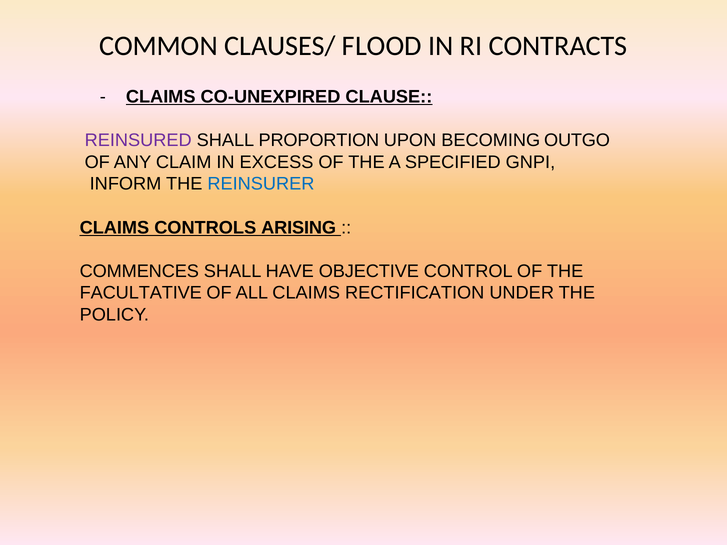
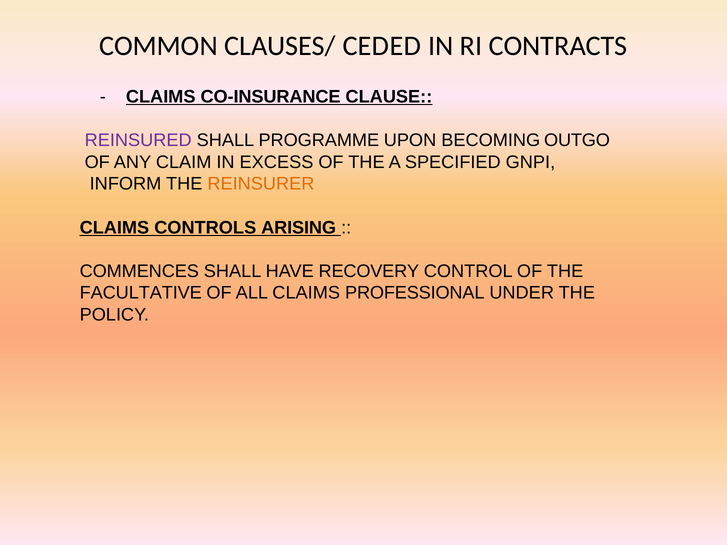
FLOOD: FLOOD -> CEDED (382, 46)
CO-UNEXPIRED: CO-UNEXPIRED -> CO-INSURANCE (271, 97)
PROPORTION: PROPORTION -> PROGRAMME (319, 140)
REINSURER colour: blue -> orange (261, 184)
OBJECTIVE: OBJECTIVE -> RECOVERY (369, 271)
RECTIFICATION: RECTIFICATION -> PROFESSIONAL (415, 293)
